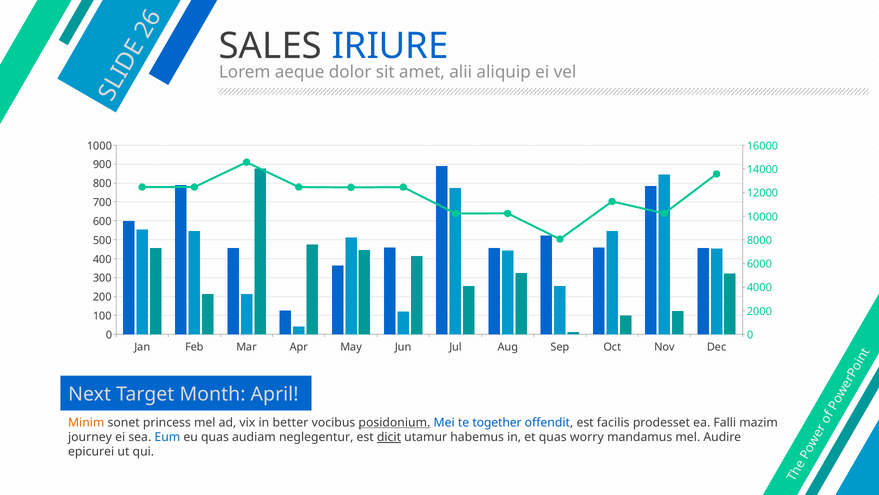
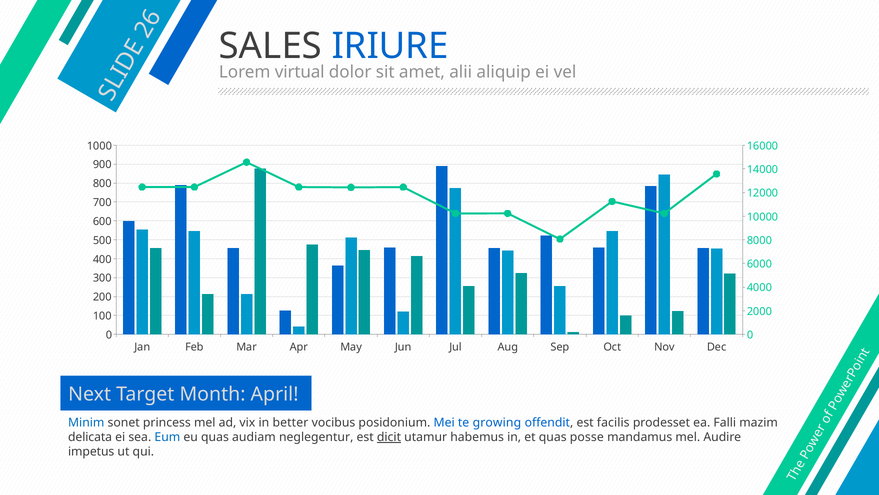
aeque: aeque -> virtual (300, 72)
Minim colour: orange -> blue (86, 422)
posidonium underline: present -> none (394, 422)
together: together -> growing (497, 422)
journey: journey -> delicata (90, 437)
worry: worry -> posse (587, 437)
epicurei: epicurei -> impetus (91, 451)
